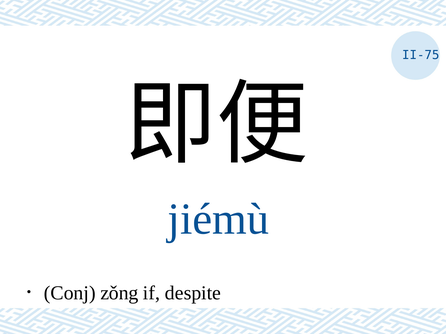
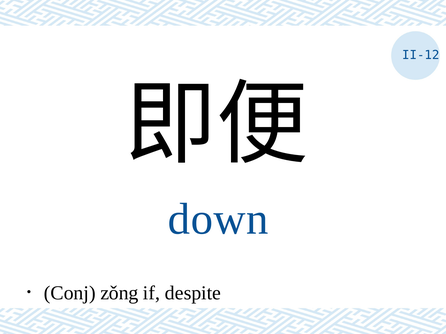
II-75: II-75 -> II-12 (421, 55)
jiémù: jiémù -> down (218, 219)
